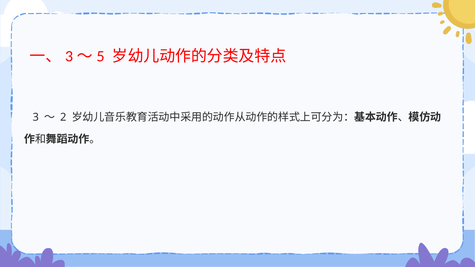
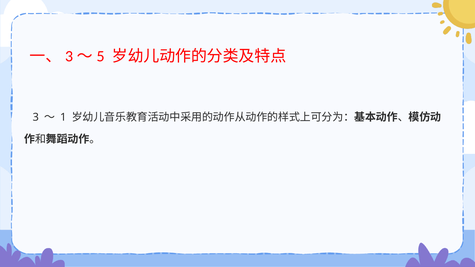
2: 2 -> 1 (63, 117)
